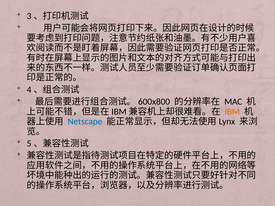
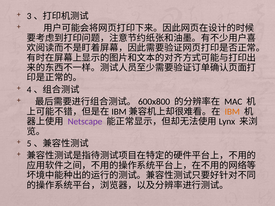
Netscape colour: blue -> purple (85, 122)
